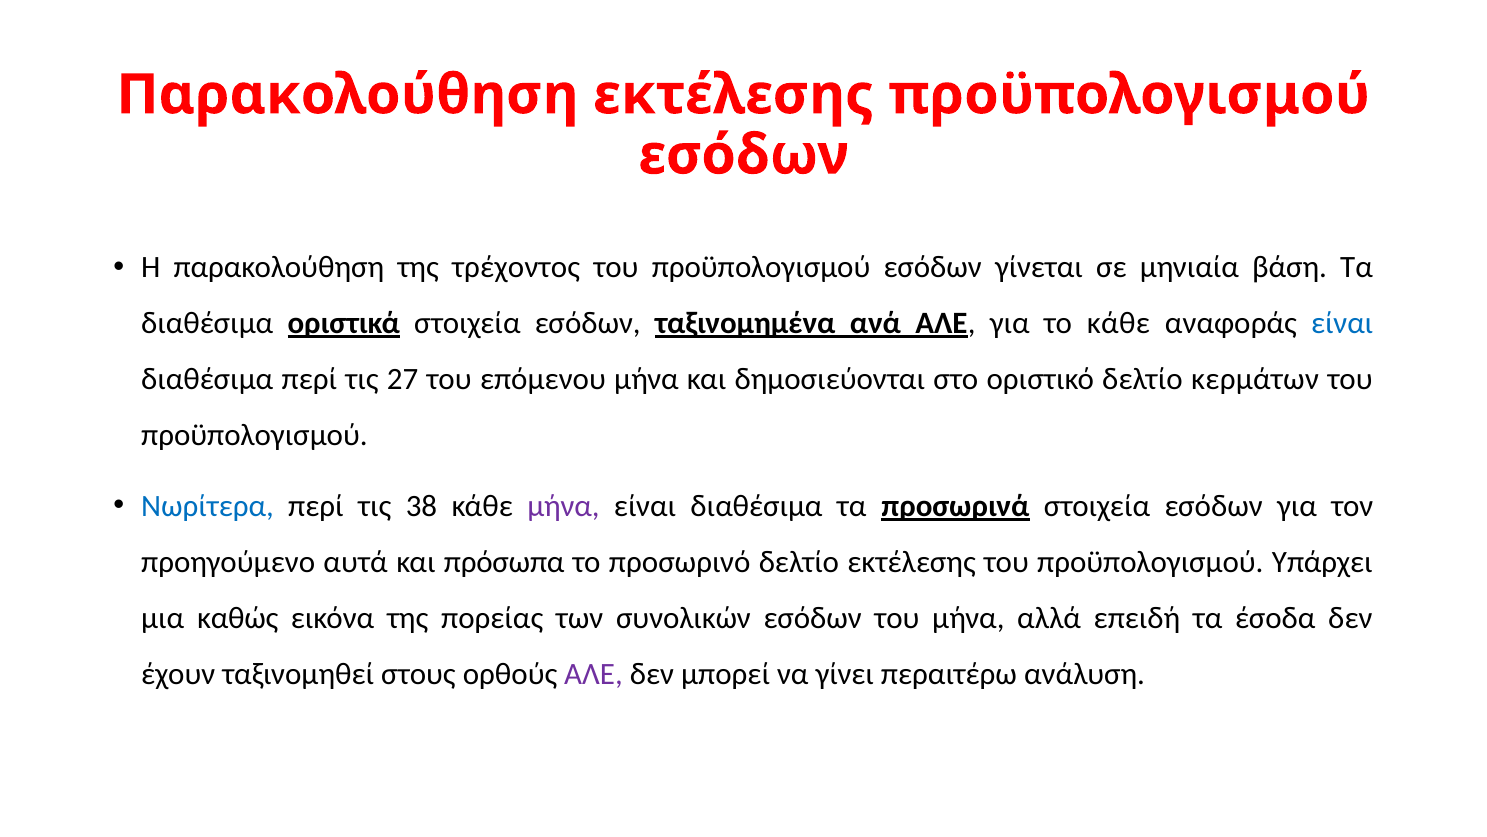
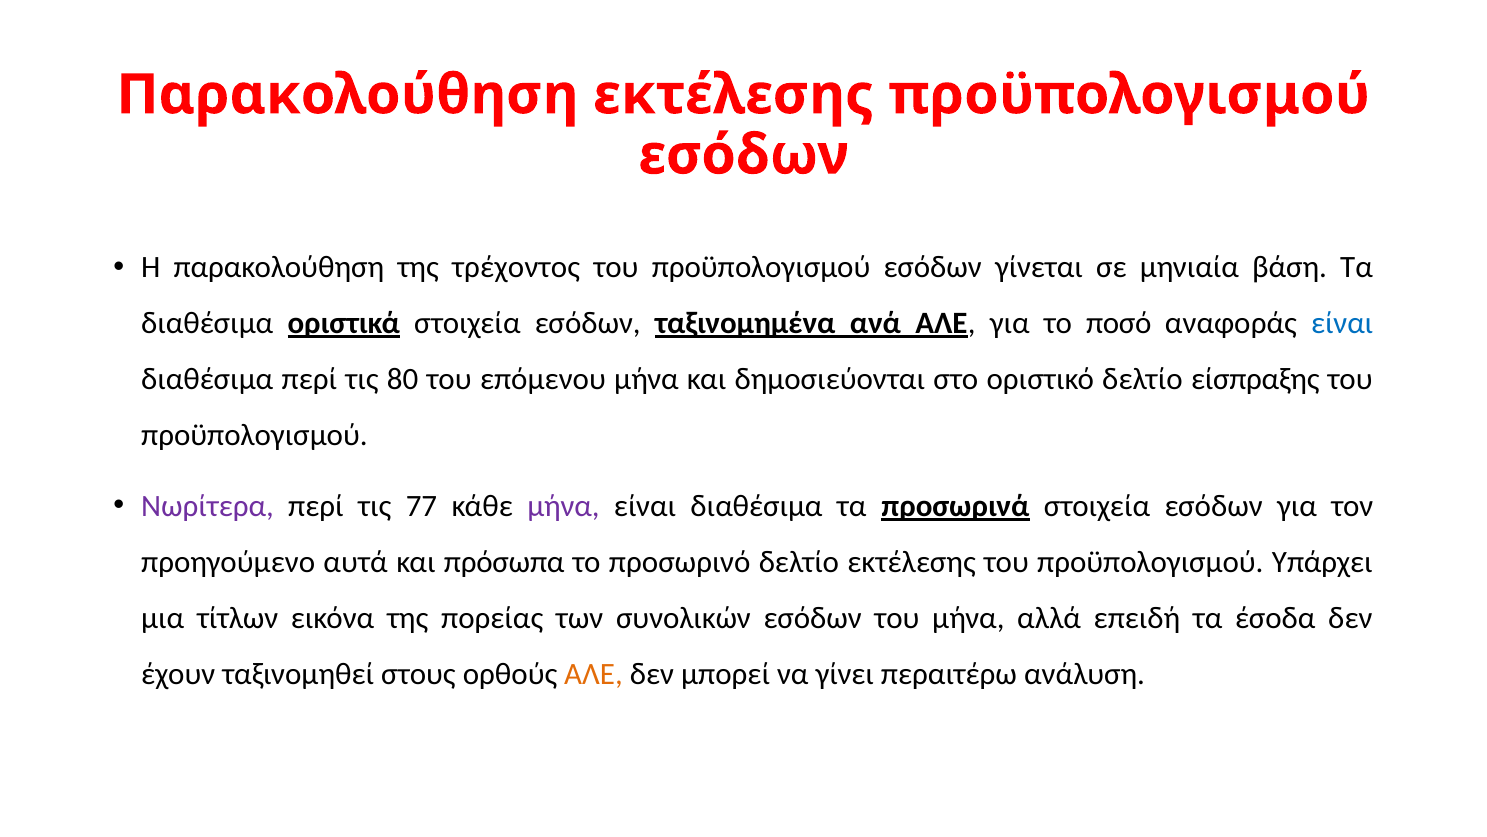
το κάθε: κάθε -> ποσό (1119, 323)
27: 27 -> 80 (403, 379)
κερμάτων: κερμάτων -> είσπραξης (1255, 379)
Νωρίτερα colour: blue -> purple (208, 506)
38: 38 -> 77 (421, 506)
καθώς: καθώς -> τίτλων (238, 618)
ΑΛΕ colour: purple -> orange (593, 673)
